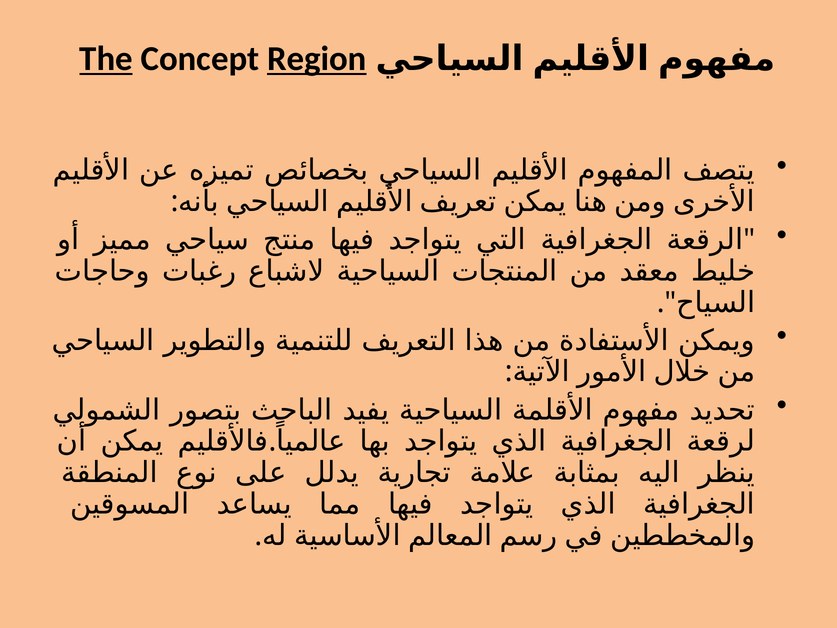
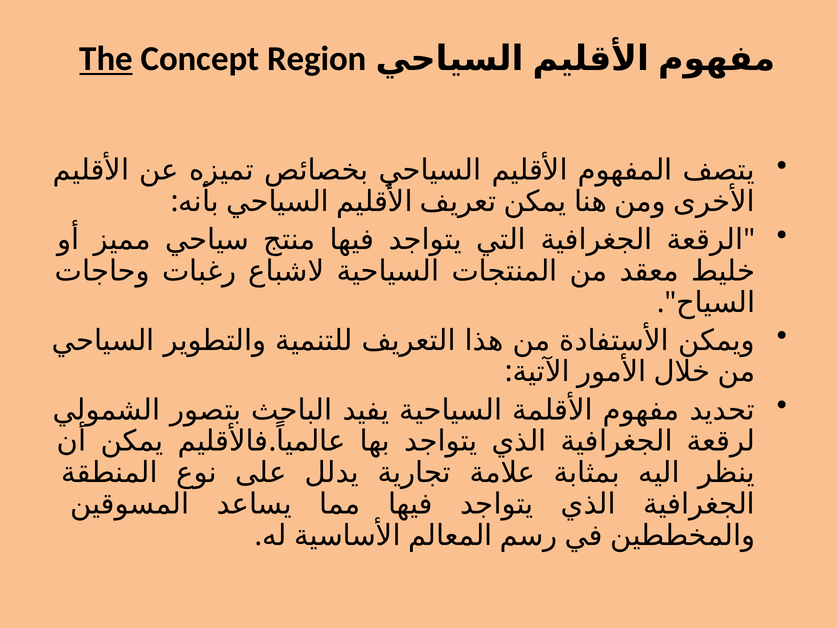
Region underline: present -> none (317, 59)
